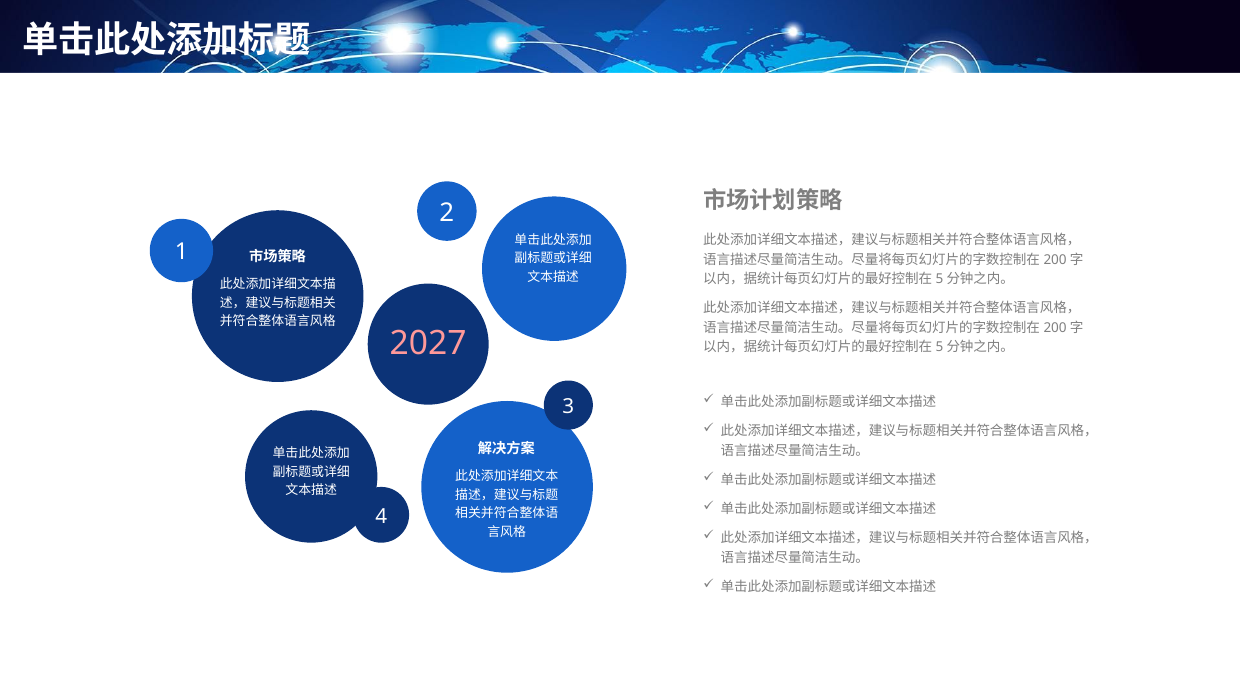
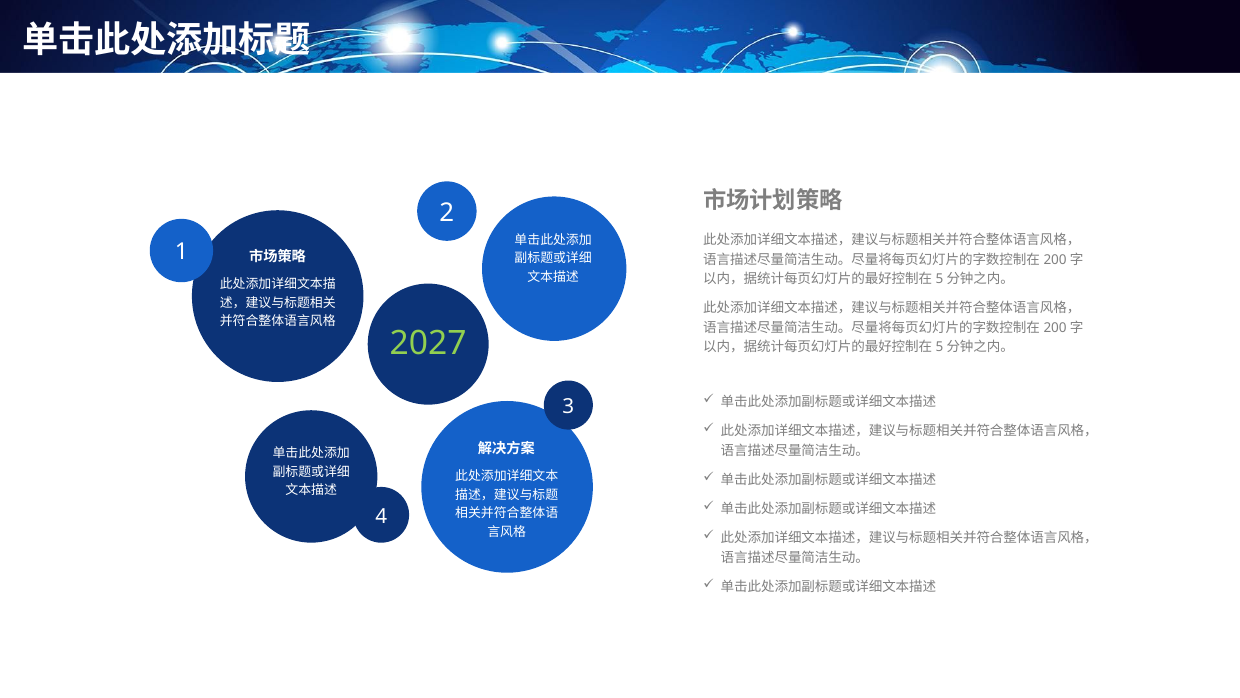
2027 colour: pink -> light green (428, 343)
